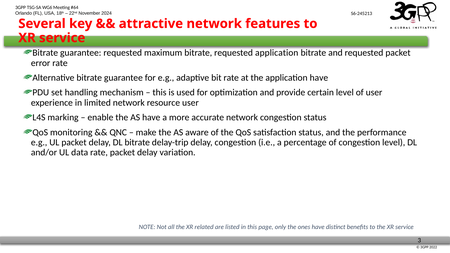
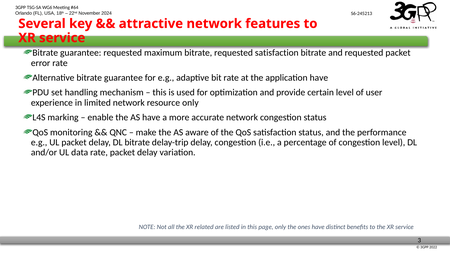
requested application: application -> satisfaction (277, 53)
resource user: user -> only (190, 103)
